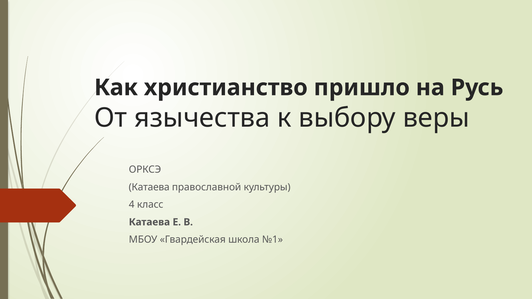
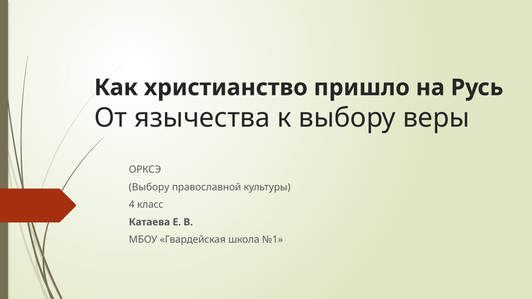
Катаева: Катаева -> Выбору (149, 187)
